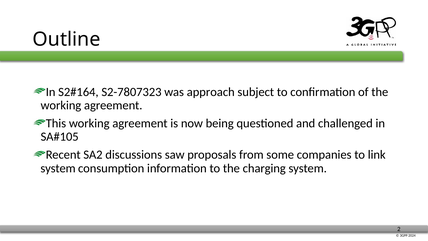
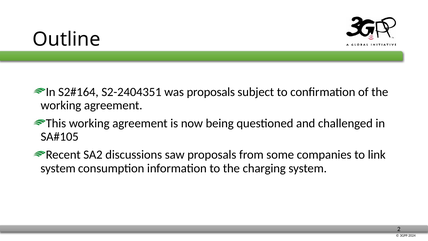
S2-7807323: S2-7807323 -> S2-2404351 (131, 92)
was approach: approach -> proposals (211, 92)
